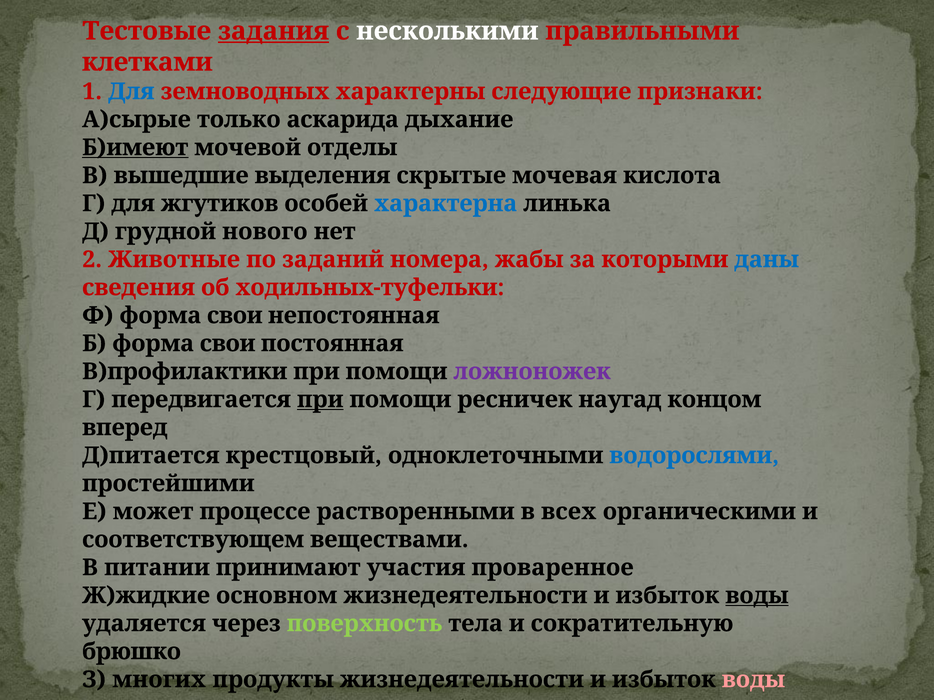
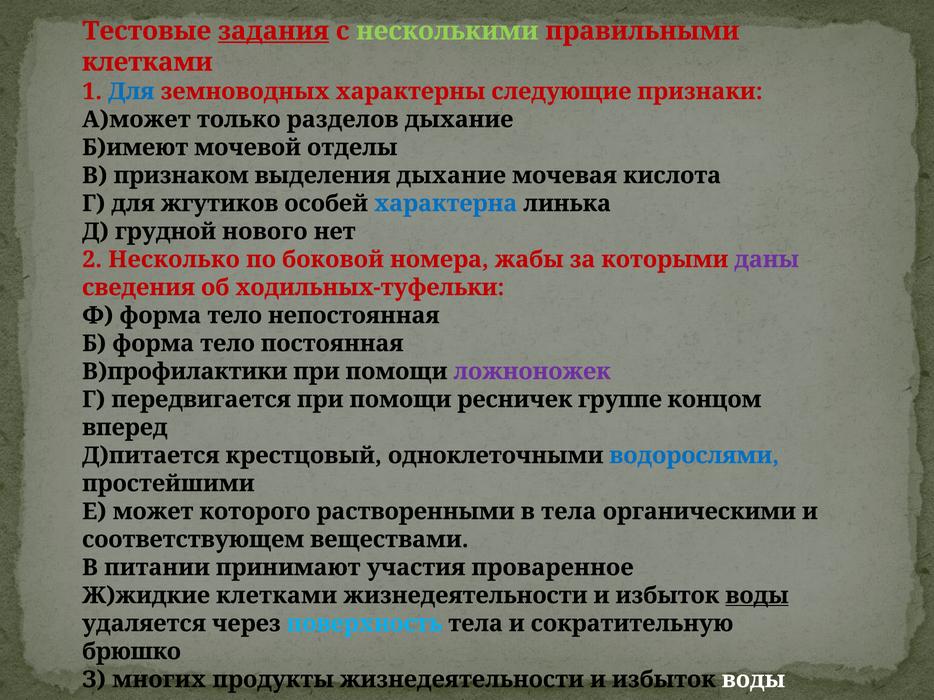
несколькими colour: white -> light green (447, 31)
А)сырые: А)сырые -> А)может (136, 120)
аскарида: аскарида -> разделов (343, 120)
Б)имеют underline: present -> none (135, 148)
вышедшие: вышедшие -> признаком (181, 176)
выделения скрытые: скрытые -> дыхание (451, 176)
Животные: Животные -> Несколько (174, 260)
заданий: заданий -> боковой (333, 260)
даны colour: blue -> purple (767, 260)
Ф форма свои: свои -> тело (235, 316)
Б форма свои: свои -> тело (228, 344)
при underline: present -> none (320, 400)
наугад: наугад -> группе (620, 400)
процессе: процессе -> которого (255, 512)
в всех: всех -> тела (569, 512)
Ж)жидкие основном: основном -> клетками (277, 596)
поверхность colour: light green -> light blue (364, 624)
воды colour: pink -> white (753, 680)
